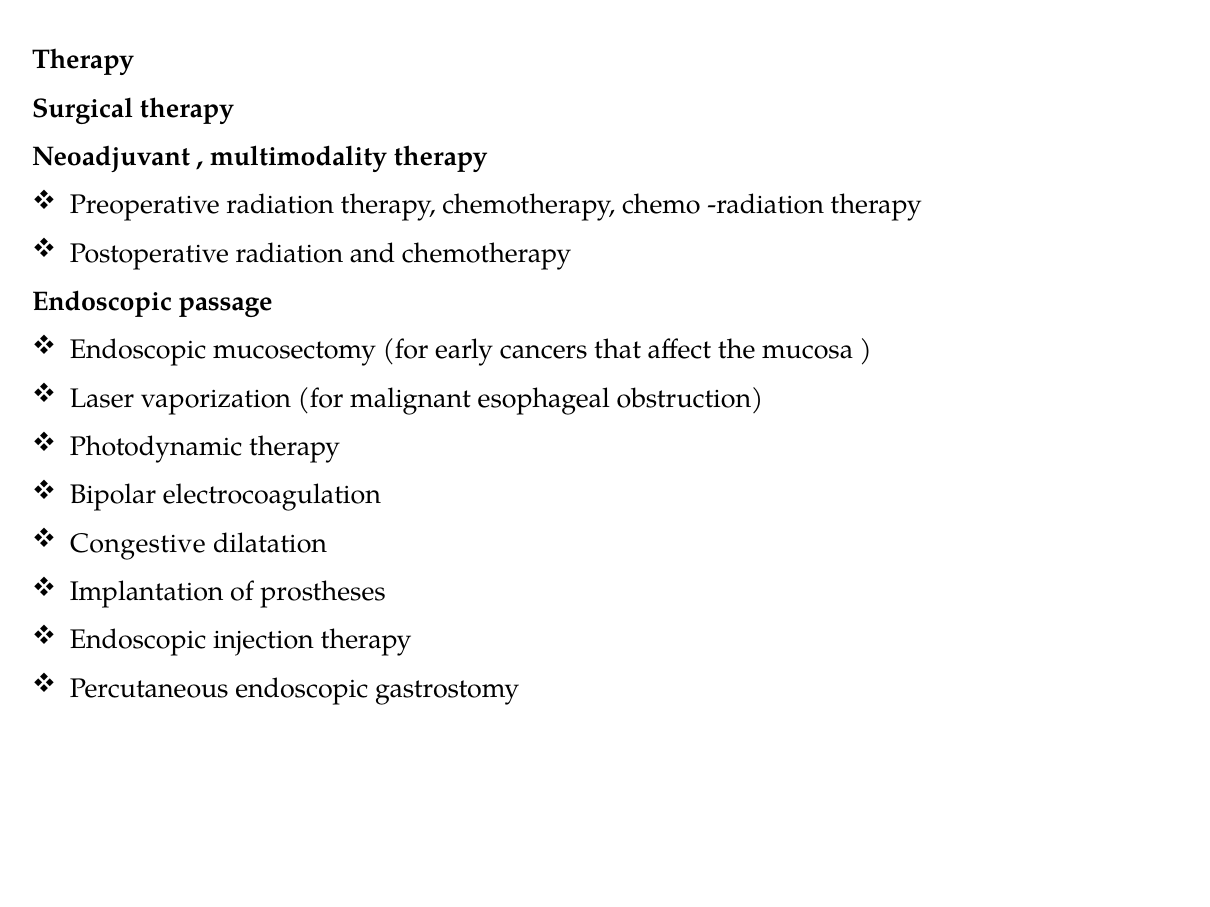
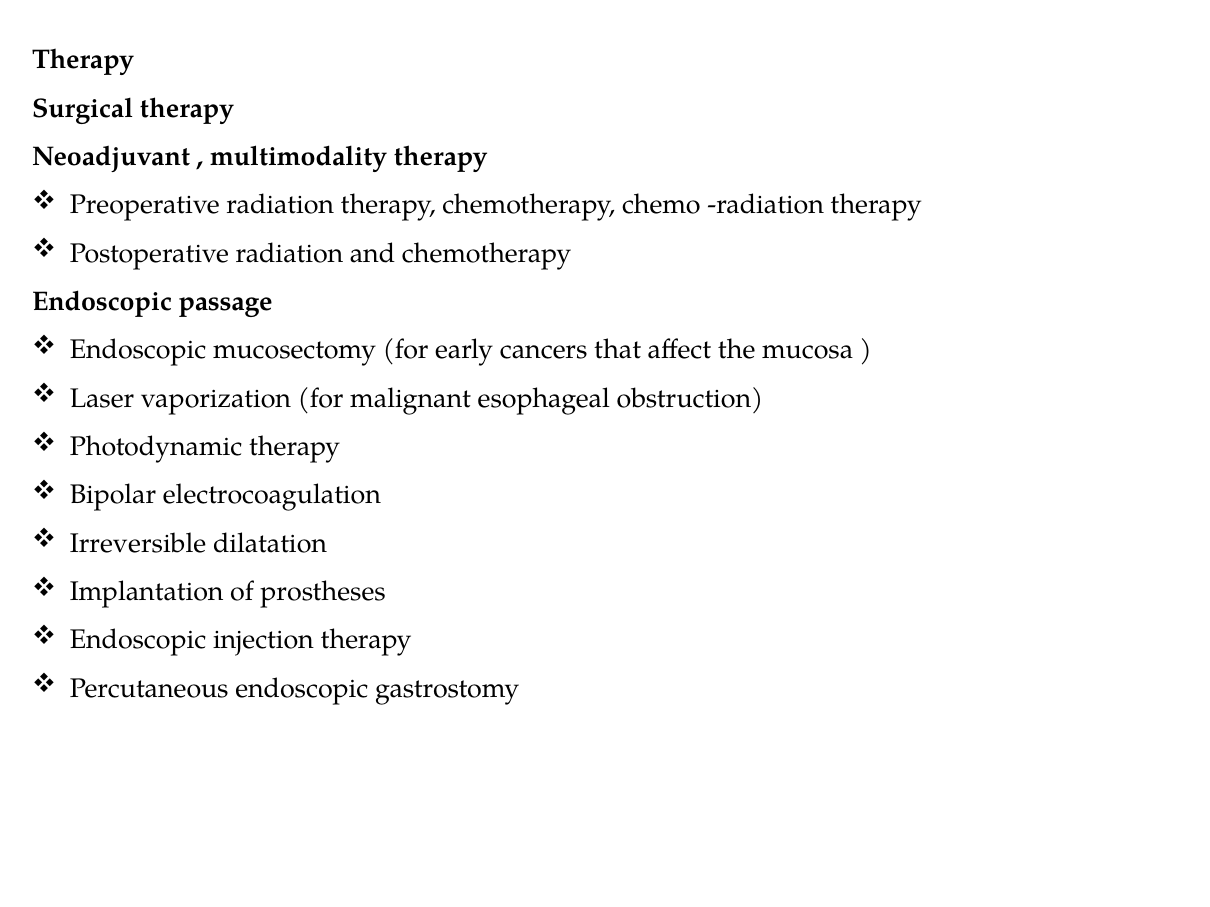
Congestive: Congestive -> Irreversible (138, 544)
